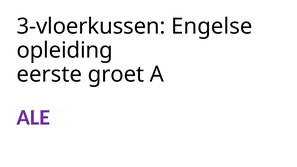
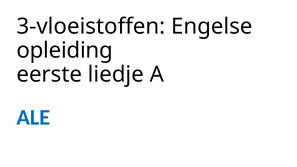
3-vloerkussen: 3-vloerkussen -> 3-vloeistoffen (91, 26)
groet: groet -> liedje (116, 74)
ALE colour: purple -> blue (33, 117)
